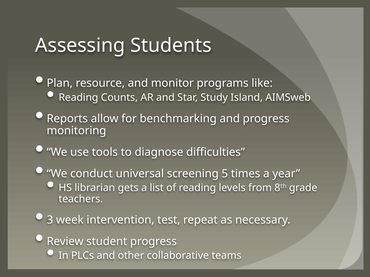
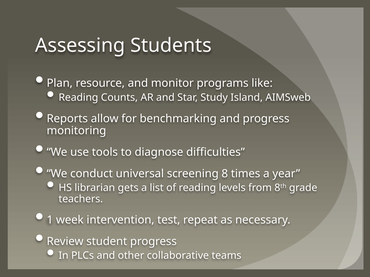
5: 5 -> 8 (225, 174)
3: 3 -> 1 (50, 220)
